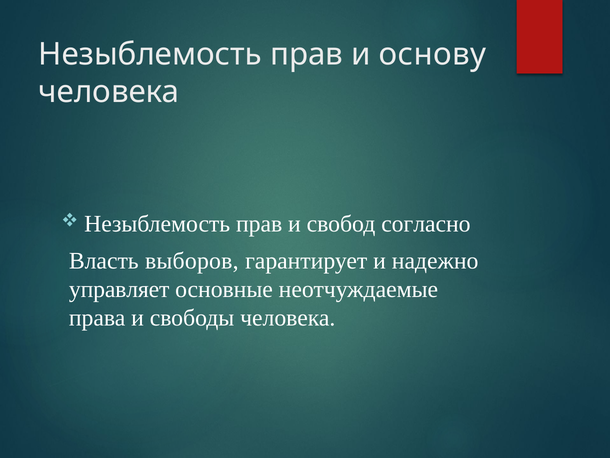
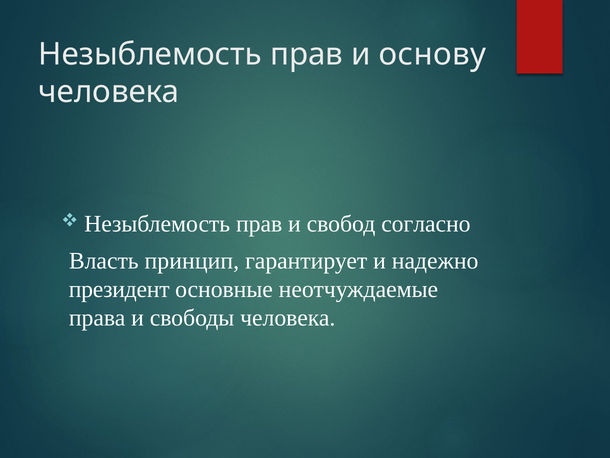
выборов: выборов -> принцип (192, 261)
управляет: управляет -> президент (119, 289)
